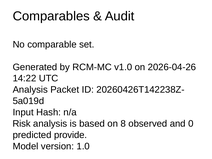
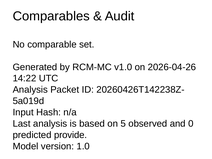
Risk: Risk -> Last (22, 124)
8: 8 -> 5 (123, 124)
